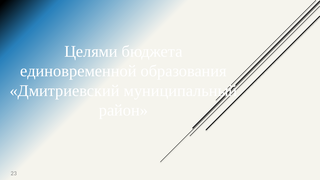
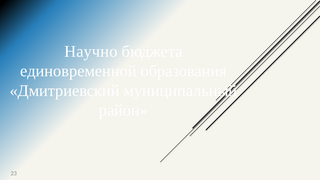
Целями: Целями -> Научно (91, 51)
